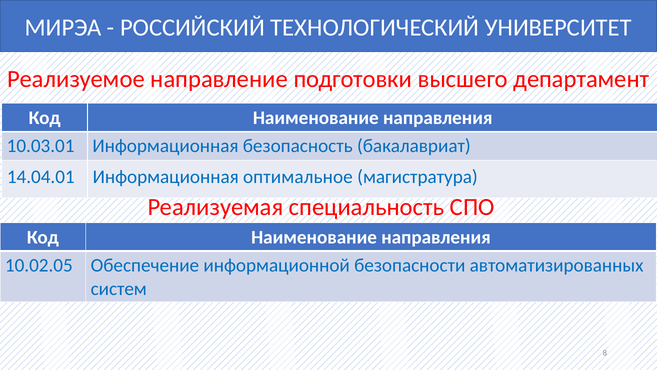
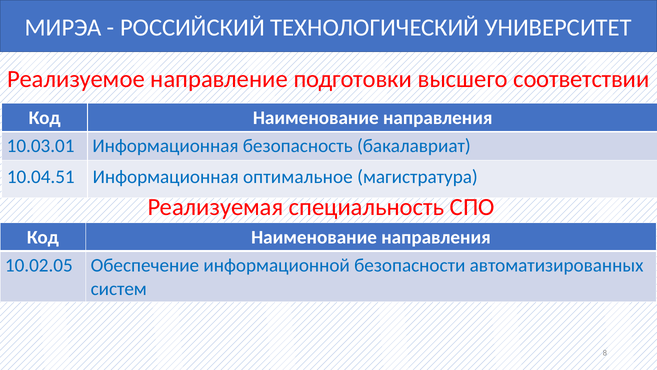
департамент: департамент -> соответствии (581, 79)
14.04.01: 14.04.01 -> 10.04.51 (41, 177)
